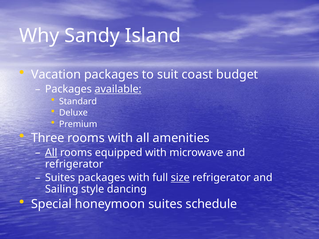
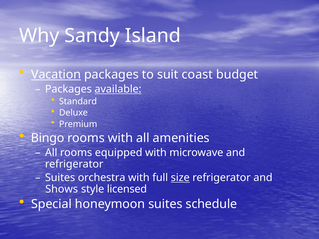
Vacation underline: none -> present (56, 75)
Three: Three -> Bingo (48, 138)
All underline: present -> none (51, 153)
Suites packages: packages -> orchestra (102, 178)
Sailing: Sailing -> Shows (62, 189)
dancing: dancing -> licensed (127, 189)
